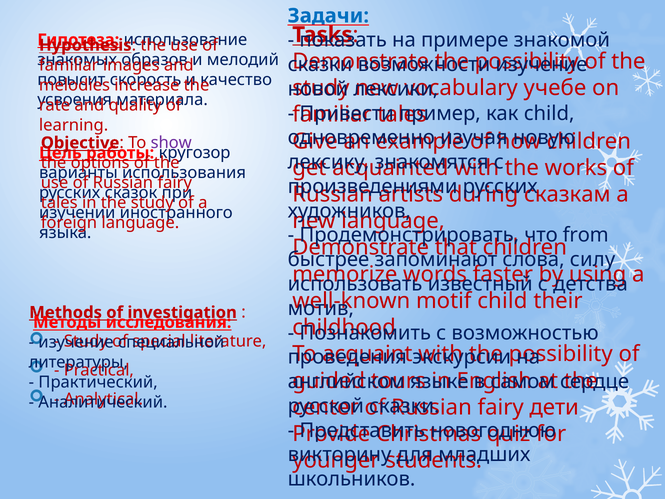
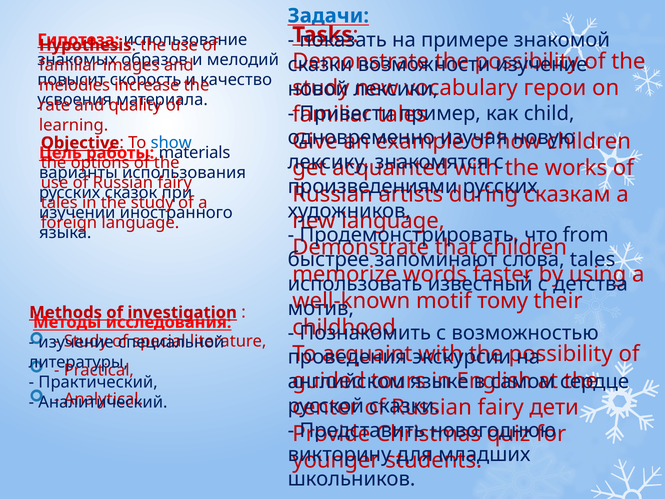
учебе: учебе -> герои (555, 88)
show colour: purple -> blue (171, 143)
кругозор: кругозор -> materials (195, 153)
силу: силу -> tales (593, 260)
motif child: child -> тому (503, 301)
